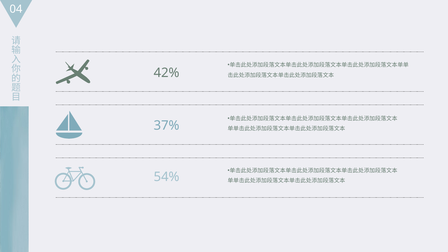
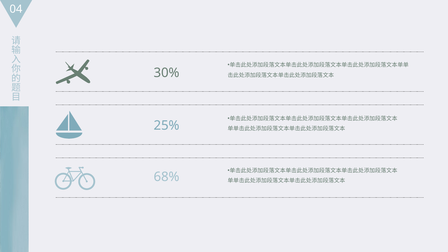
42%: 42% -> 30% (167, 73)
37%: 37% -> 25% (167, 126)
54%: 54% -> 68% (167, 177)
